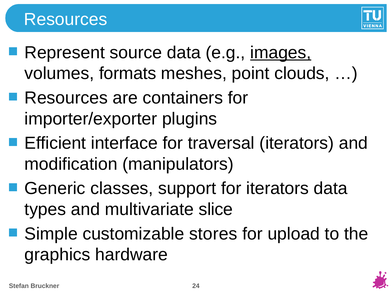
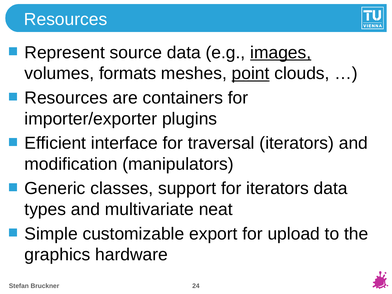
point underline: none -> present (251, 73)
slice: slice -> neat (216, 209)
stores: stores -> export (213, 234)
